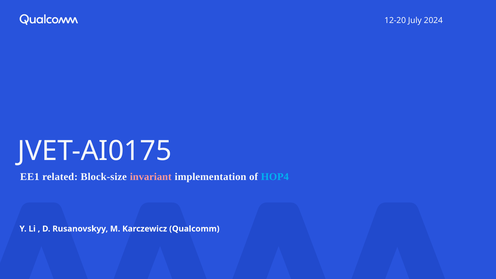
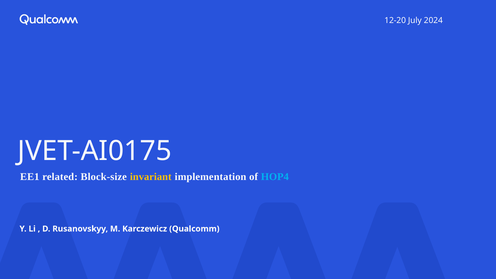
invariant colour: pink -> yellow (151, 177)
